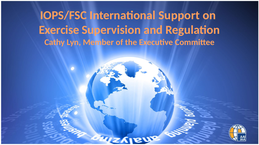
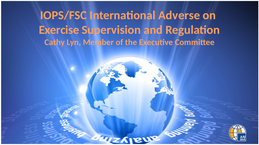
Support: Support -> Adverse (179, 15)
